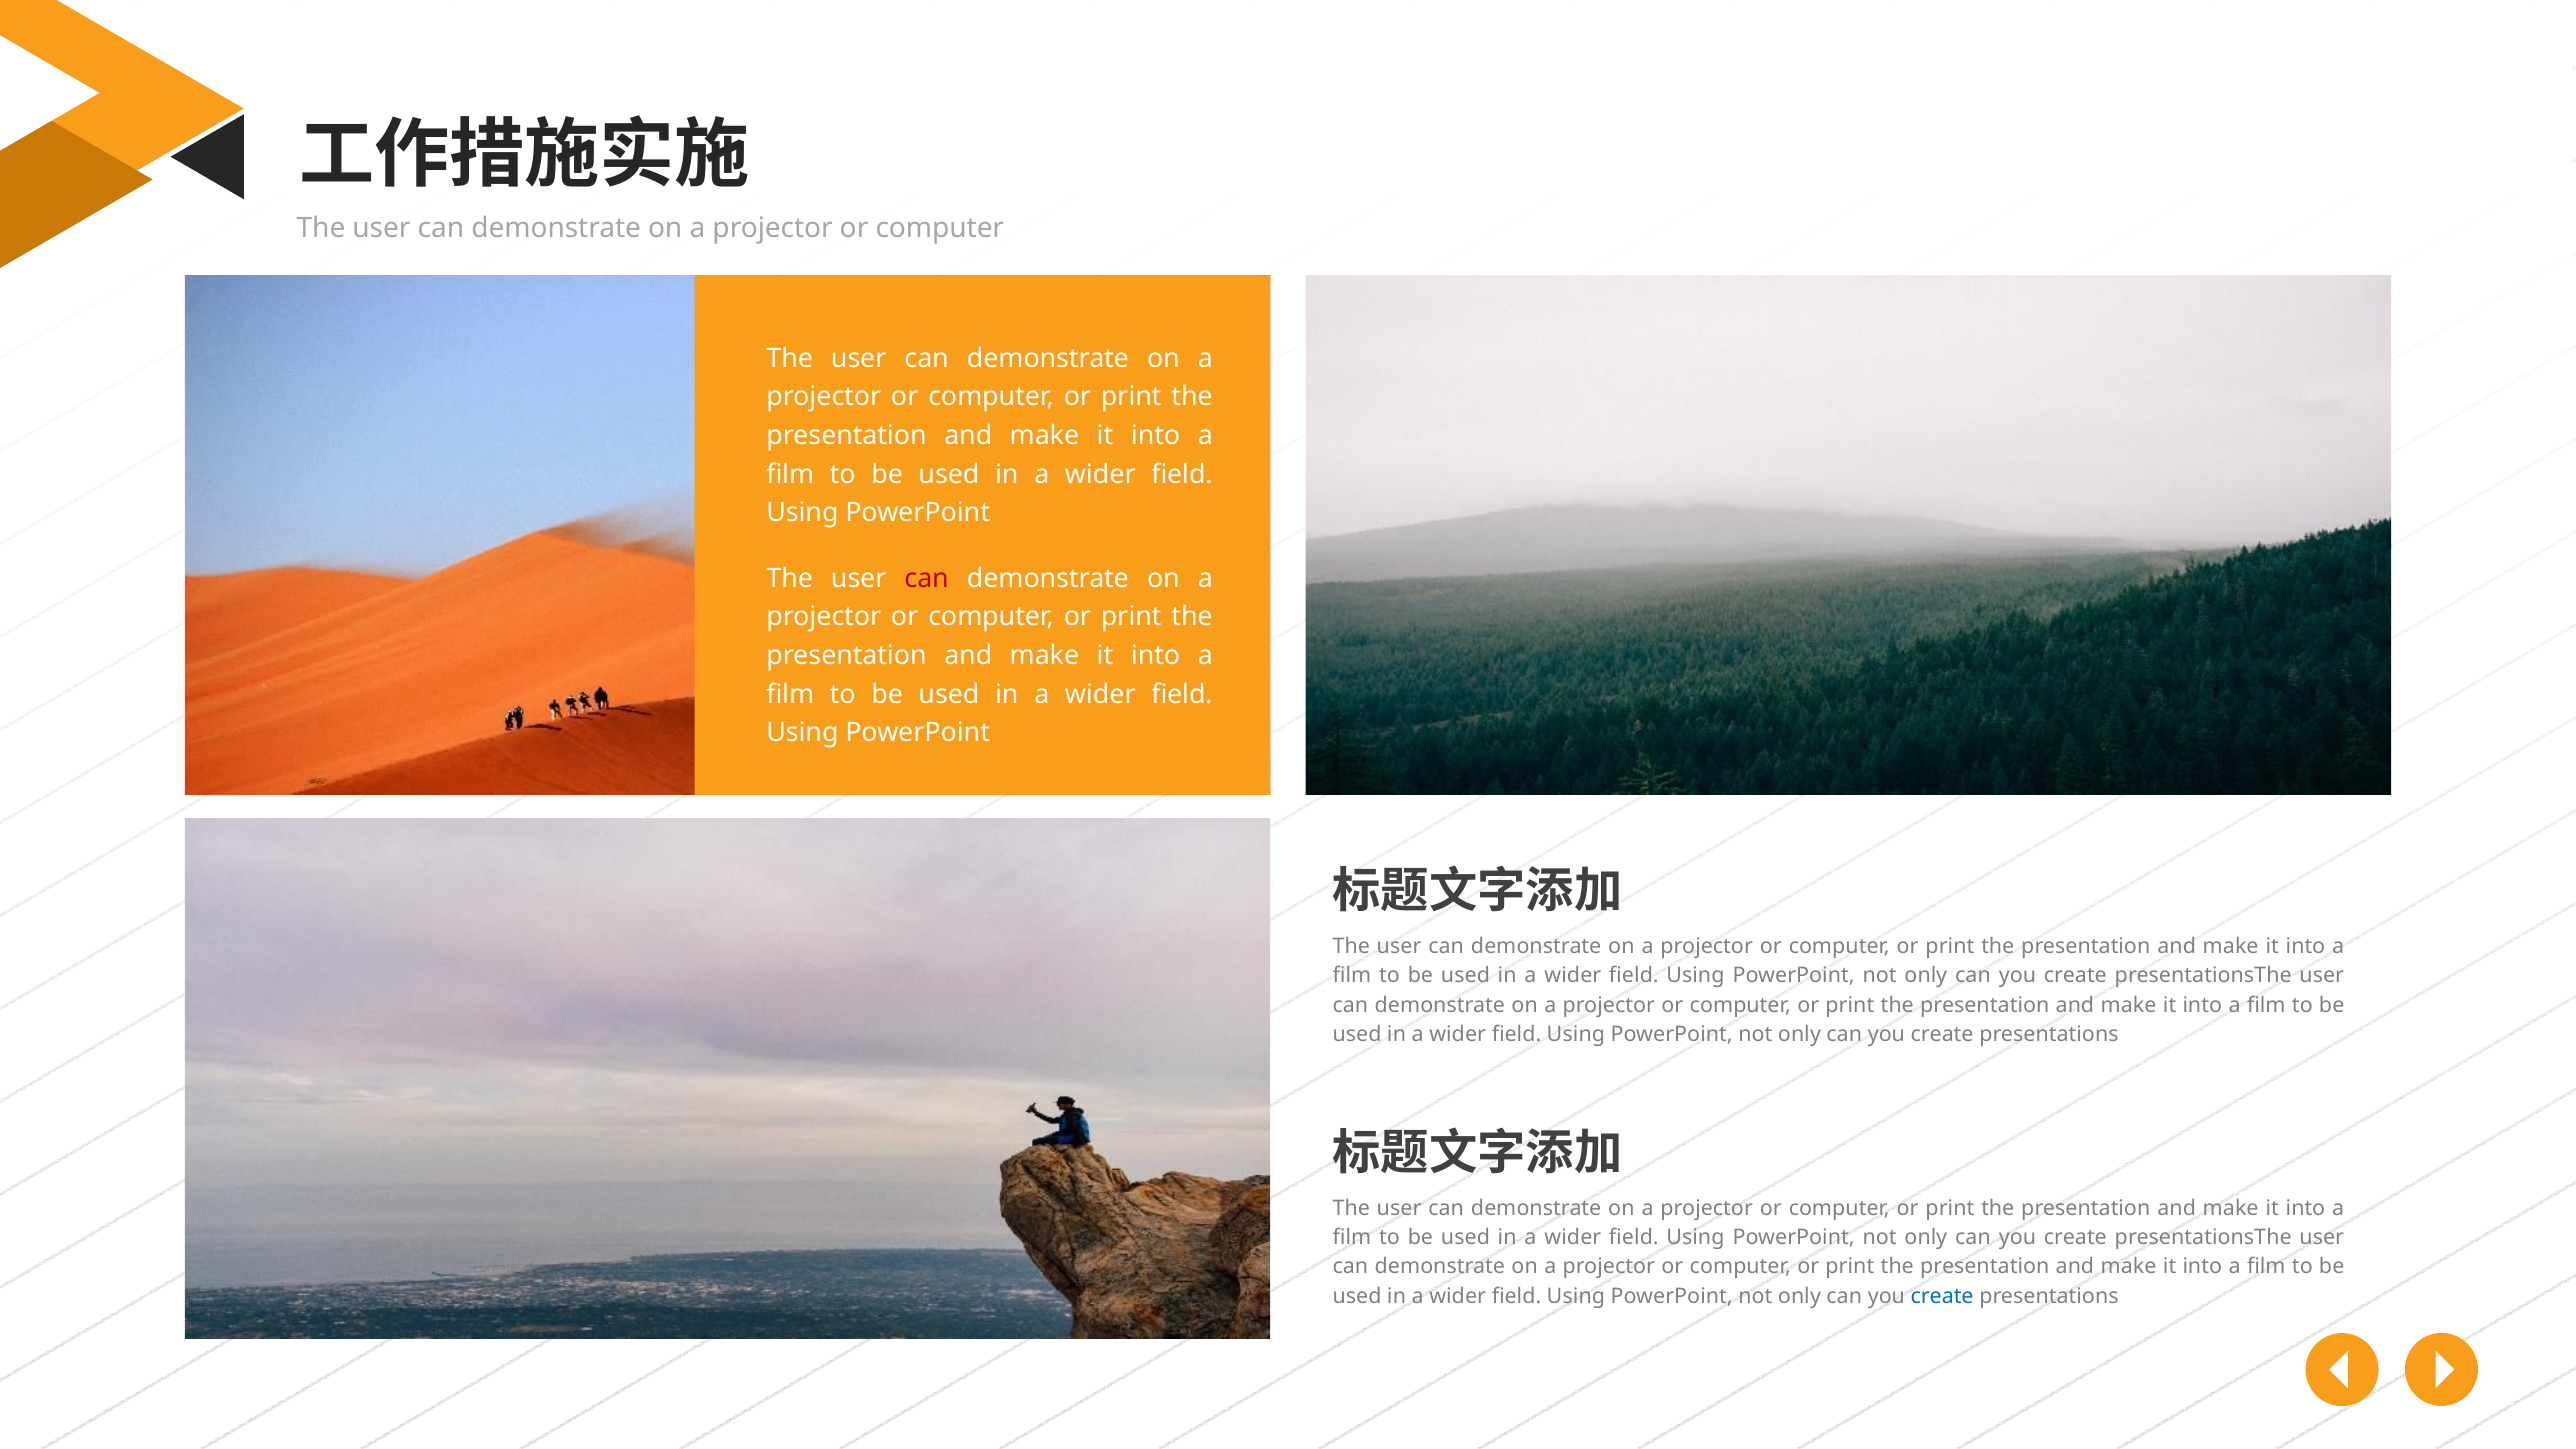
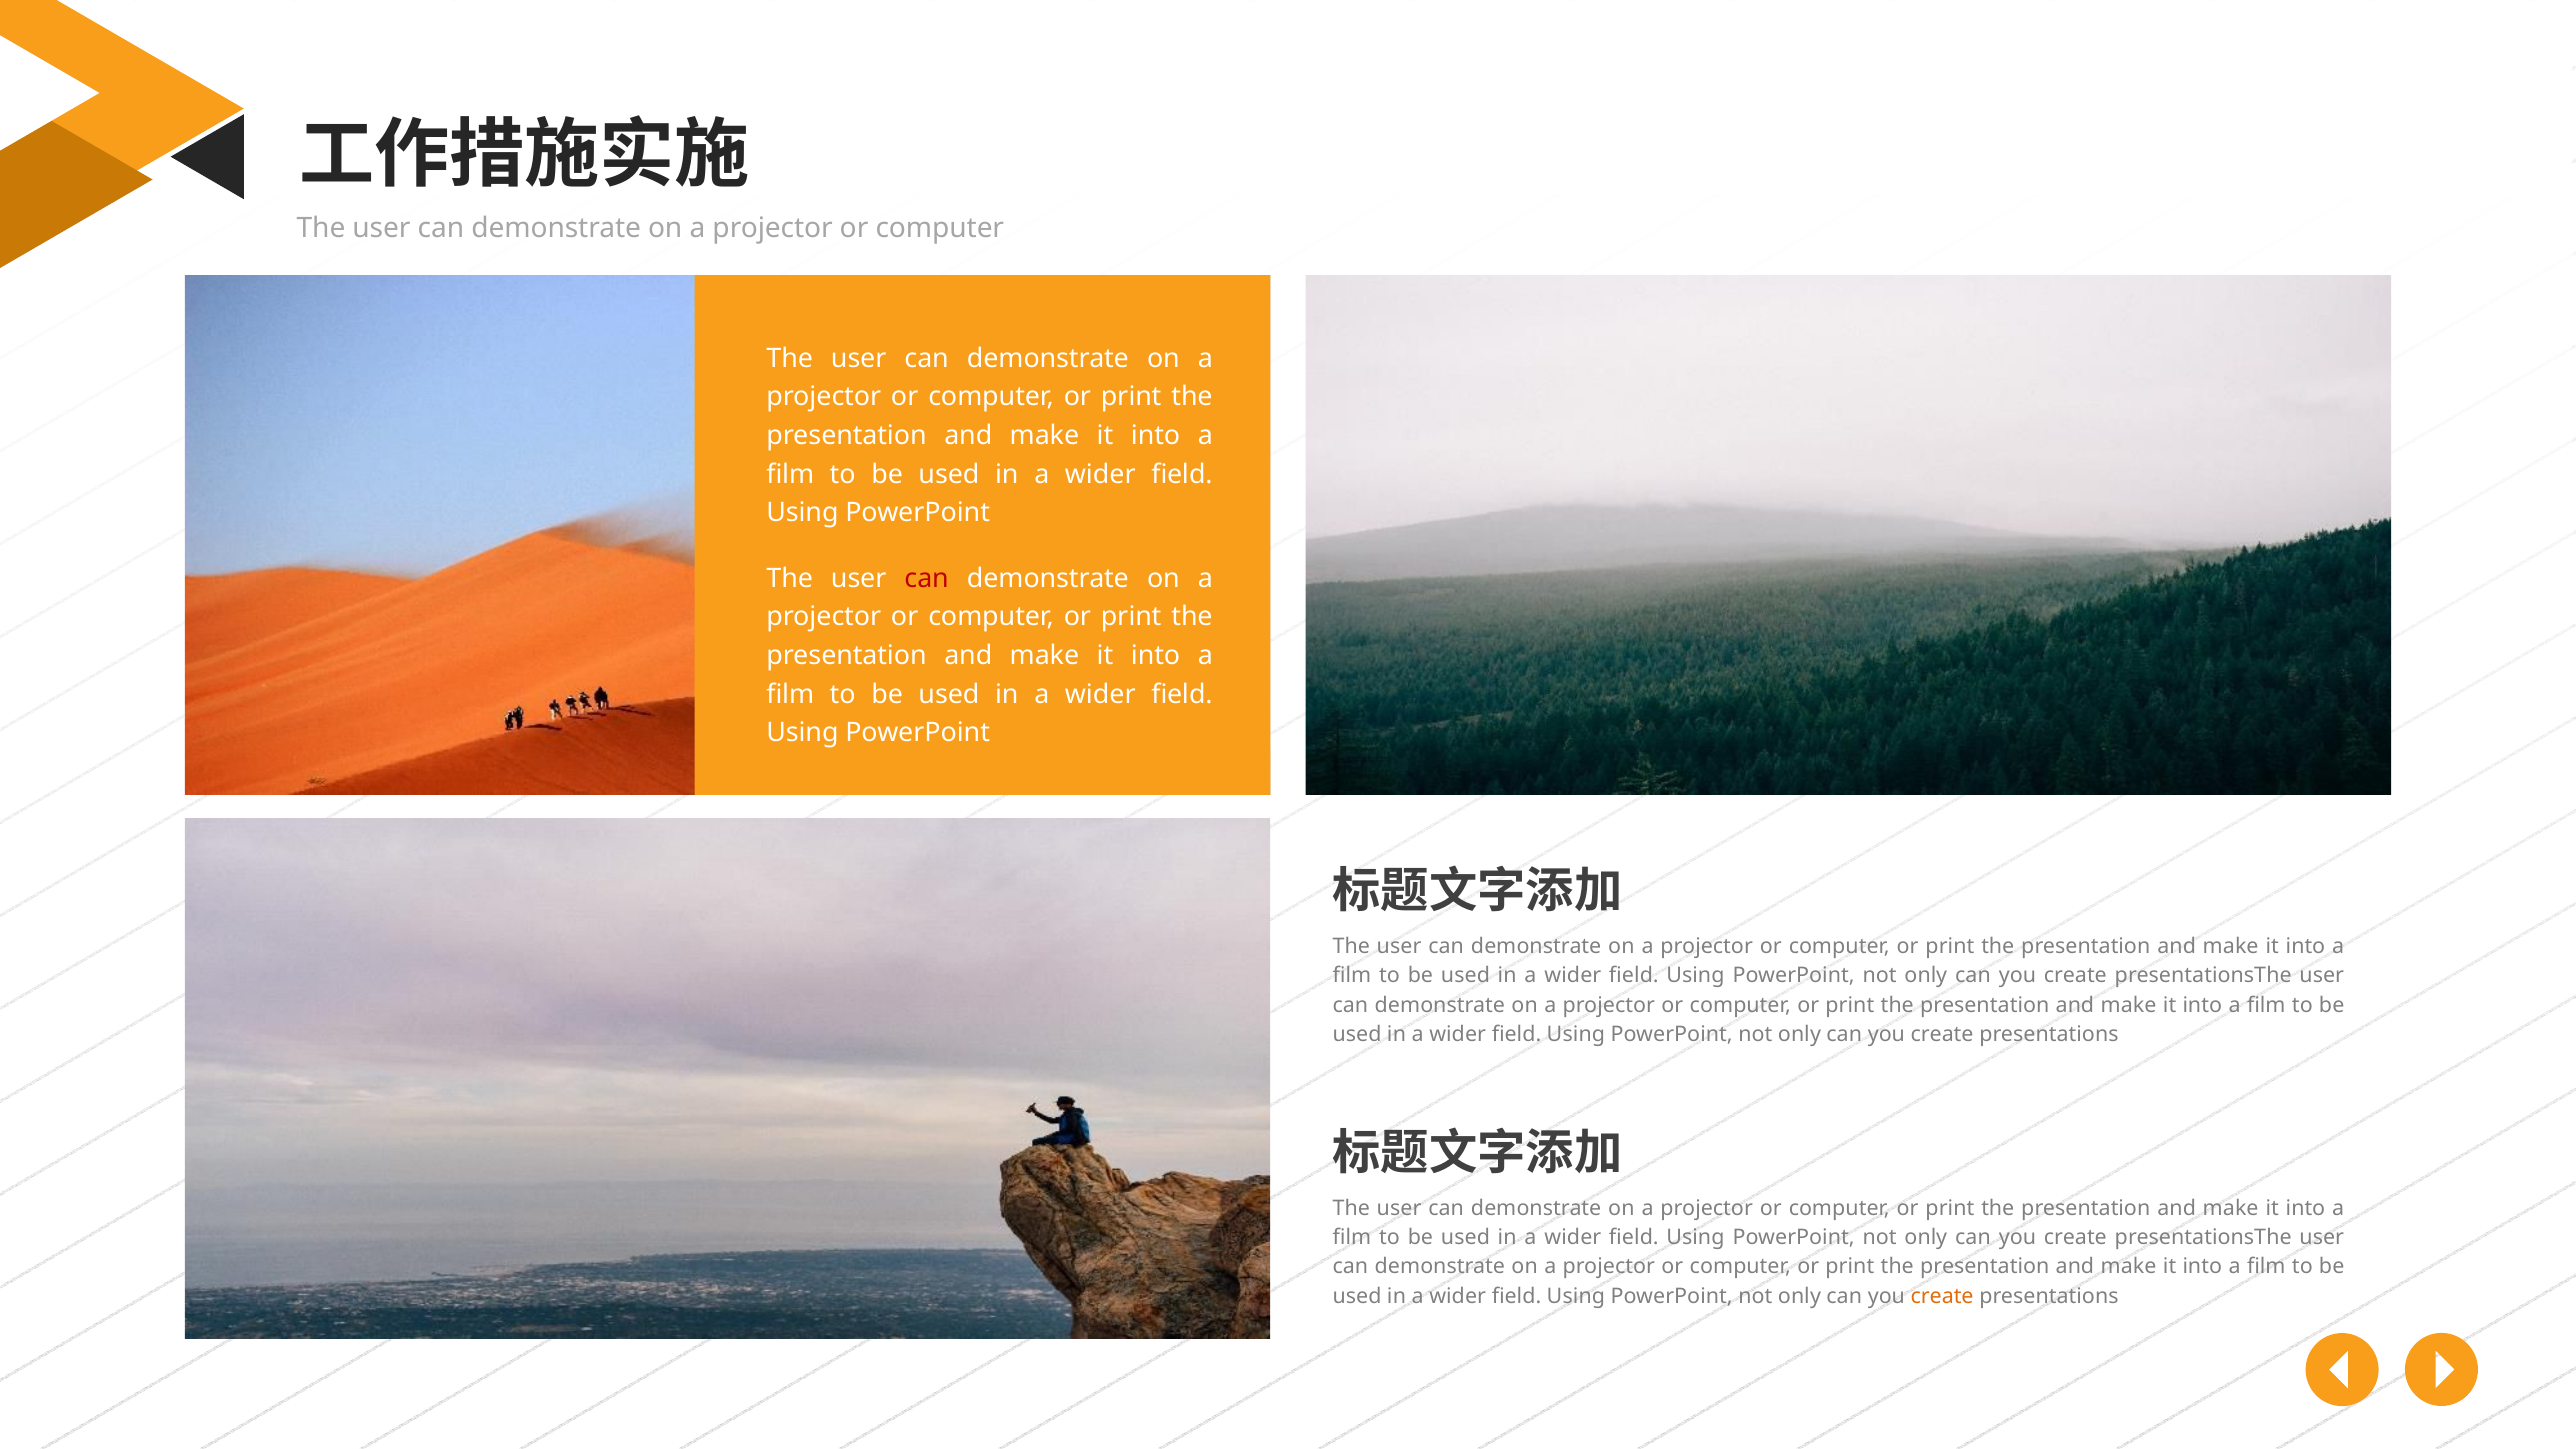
create colour: blue -> orange (1942, 1296)
